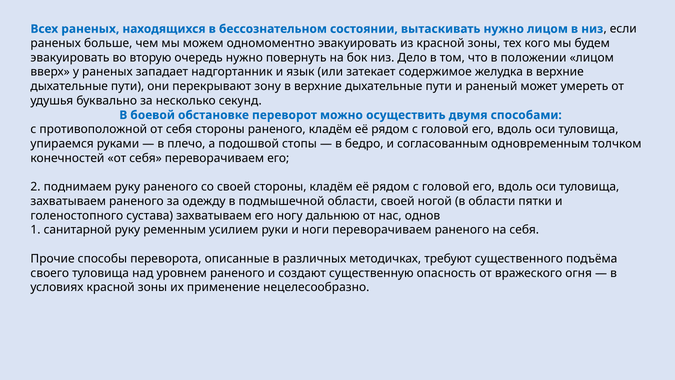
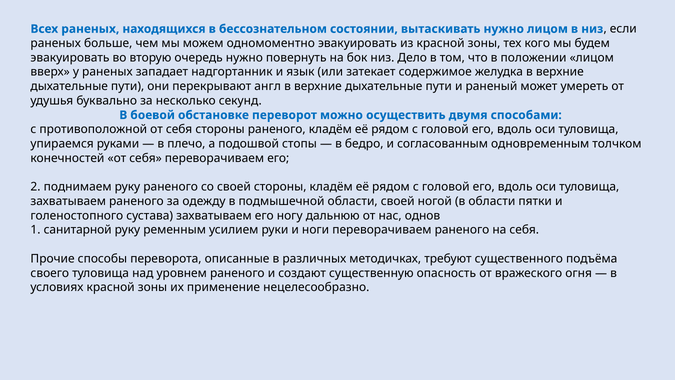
зону: зону -> англ (268, 86)
